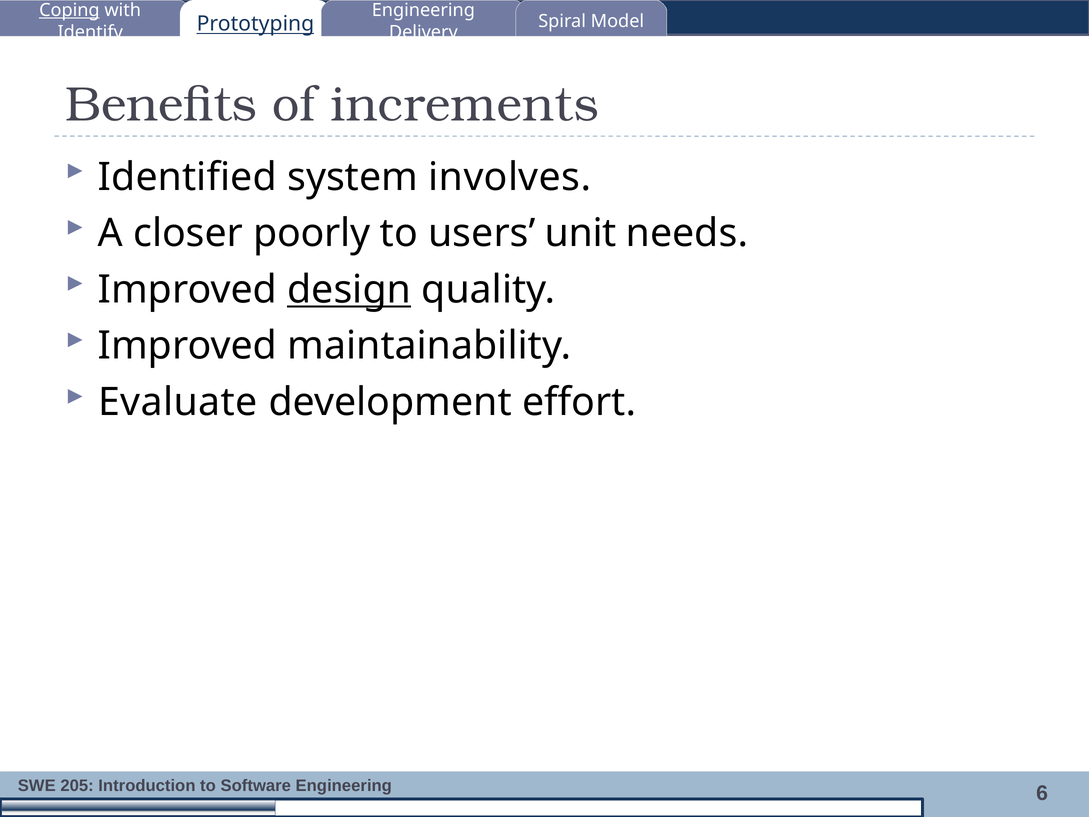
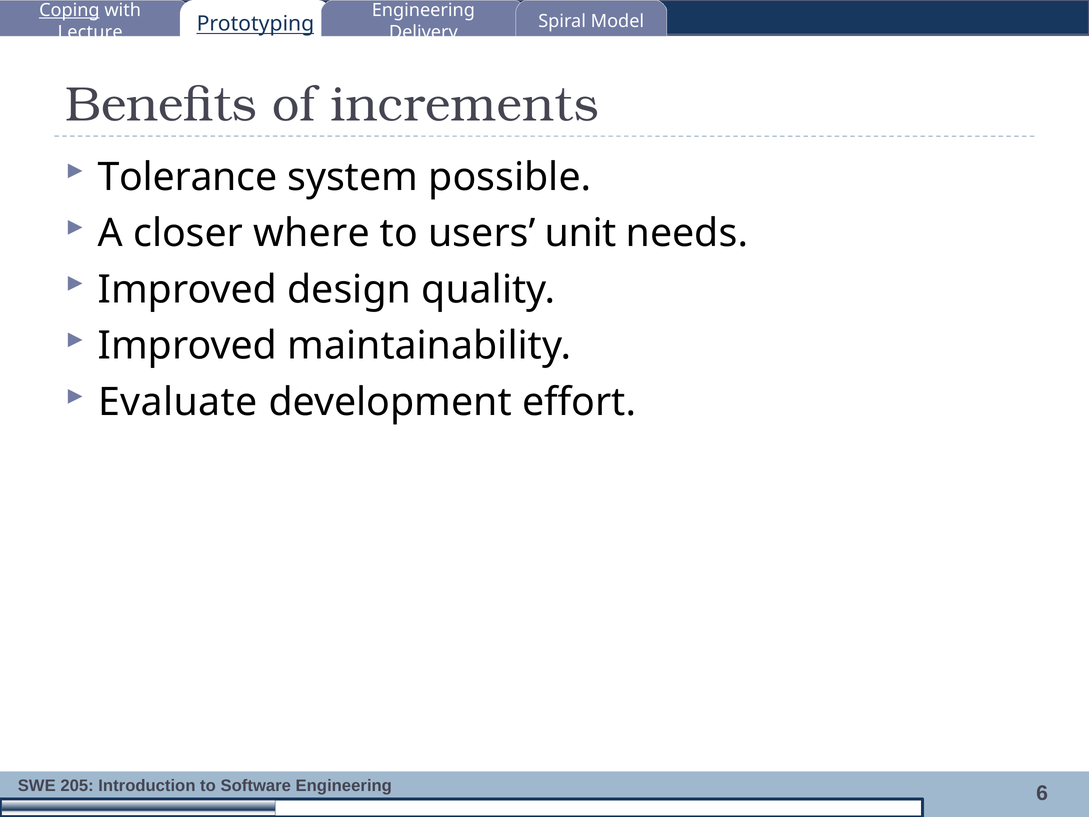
Identify: Identify -> Lecture (90, 32)
Identified: Identified -> Tolerance (188, 177)
involves: involves -> possible (510, 177)
poorly: poorly -> where (312, 233)
design underline: present -> none (349, 290)
